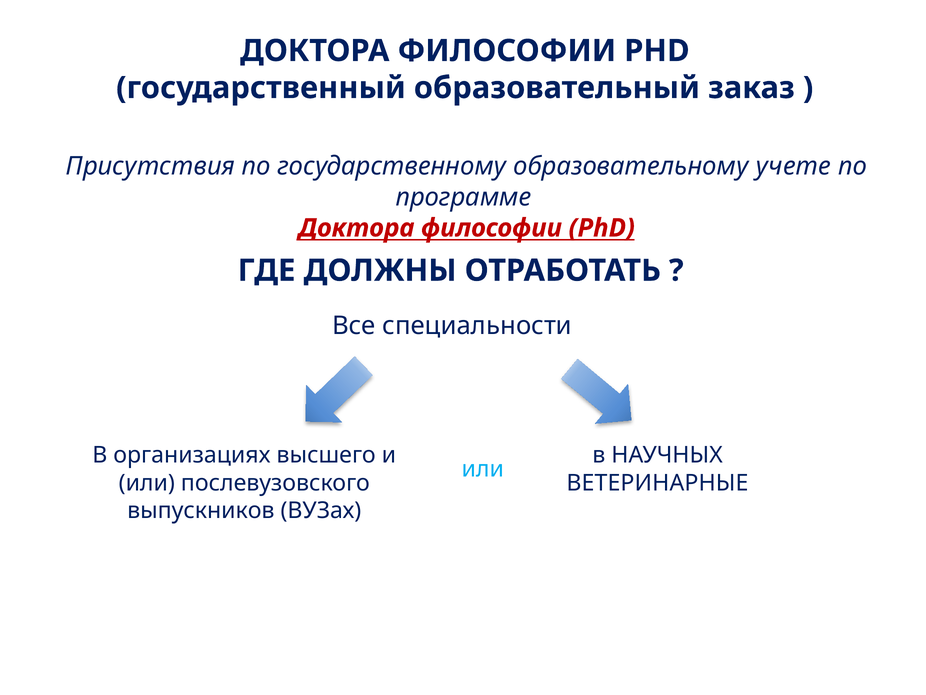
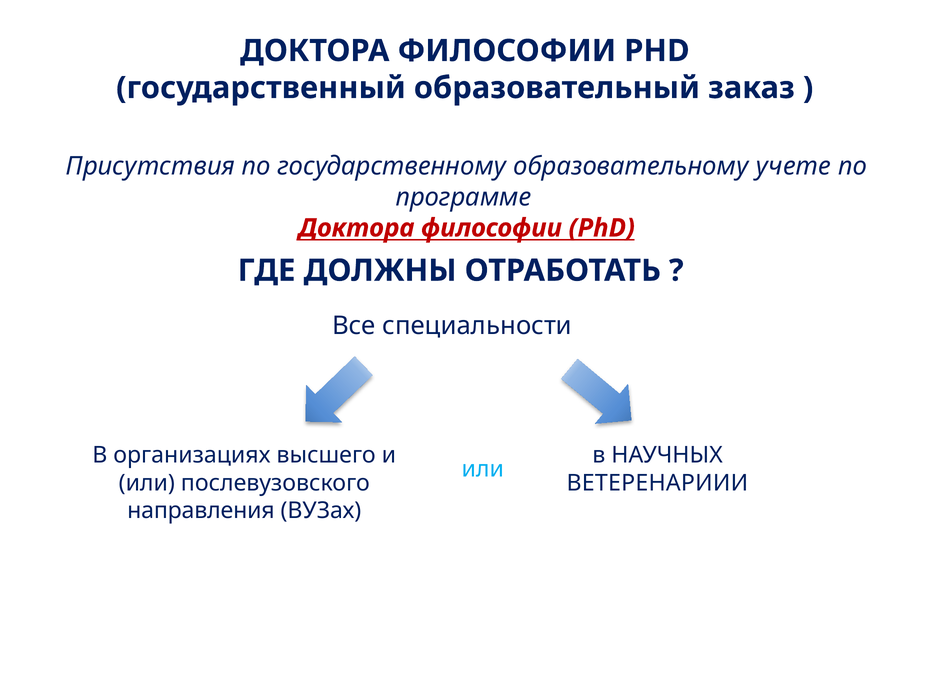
ВЕТЕРИНАРНЫЕ: ВЕТЕРИНАРНЫЕ -> ВЕТЕРЕНАРИИИ (657, 483)
выпускников: выпускников -> направления (201, 510)
